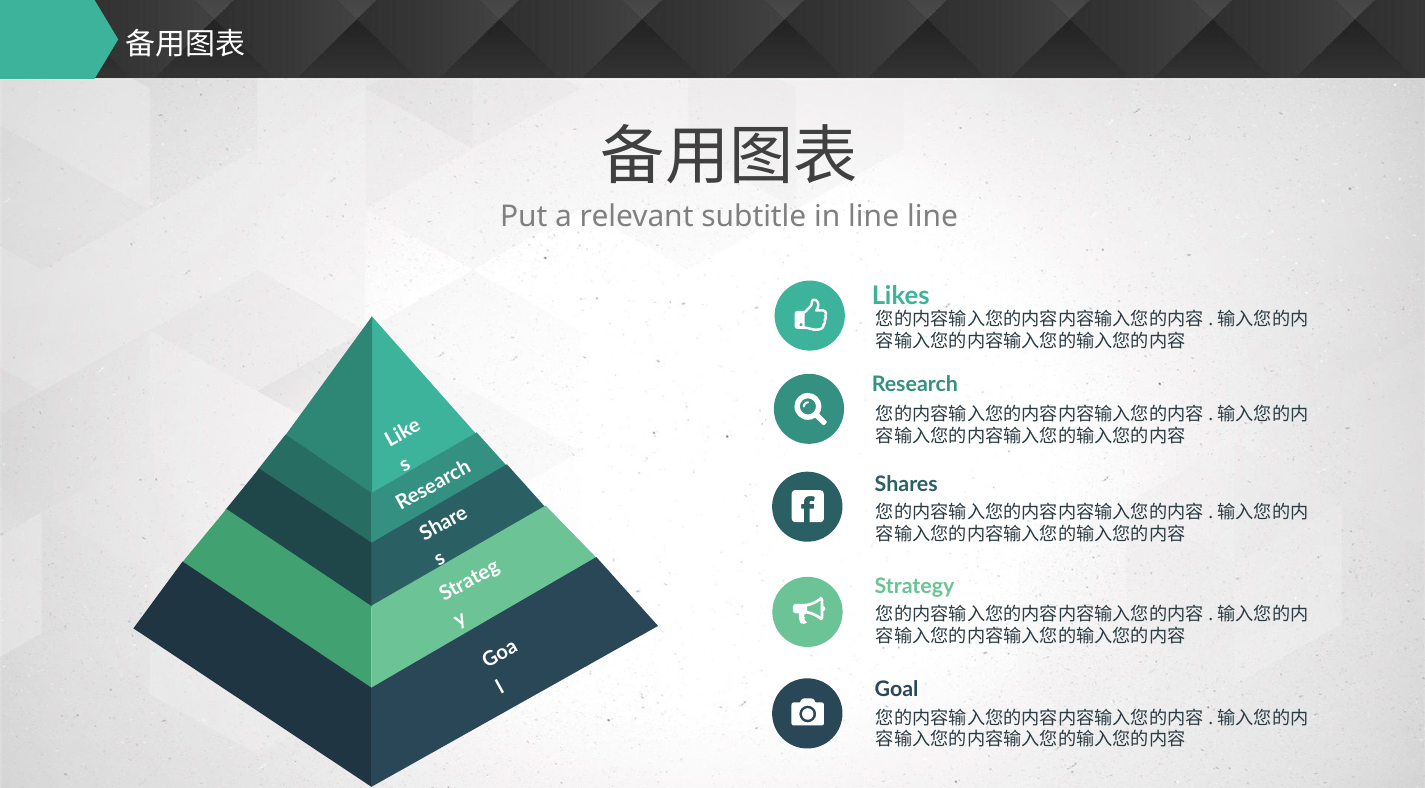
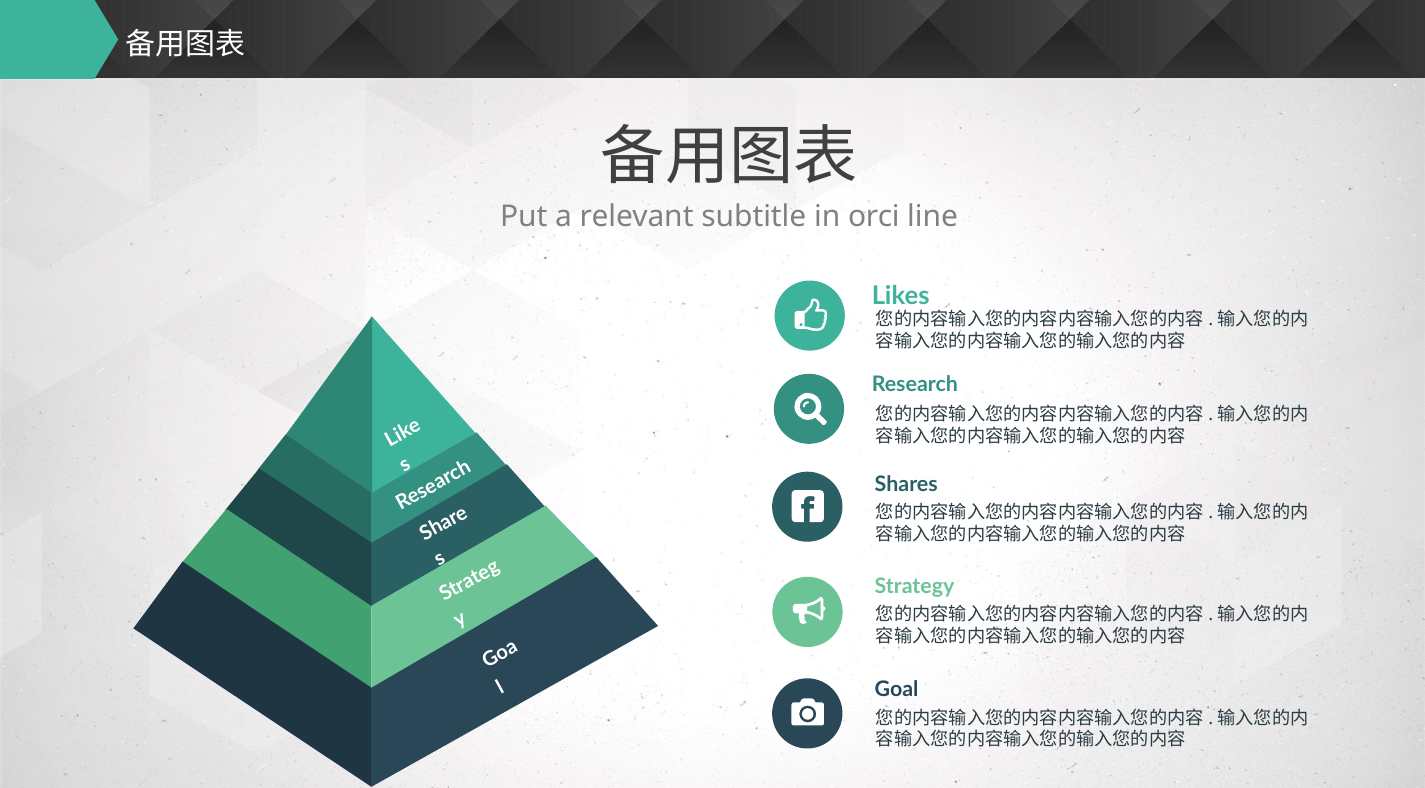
in line: line -> orci (874, 217)
